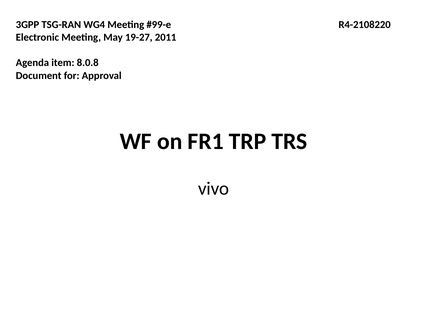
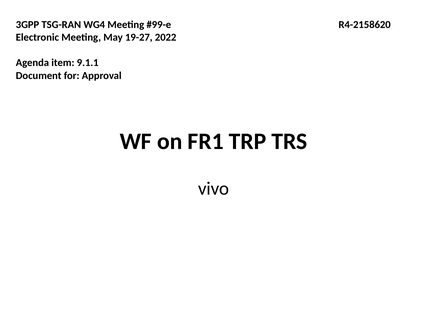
R4-2108220: R4-2108220 -> R4-2158620 (365, 25)
2011: 2011 -> 2022 (166, 37)
8.0.8: 8.0.8 -> 9.1.1 (88, 63)
